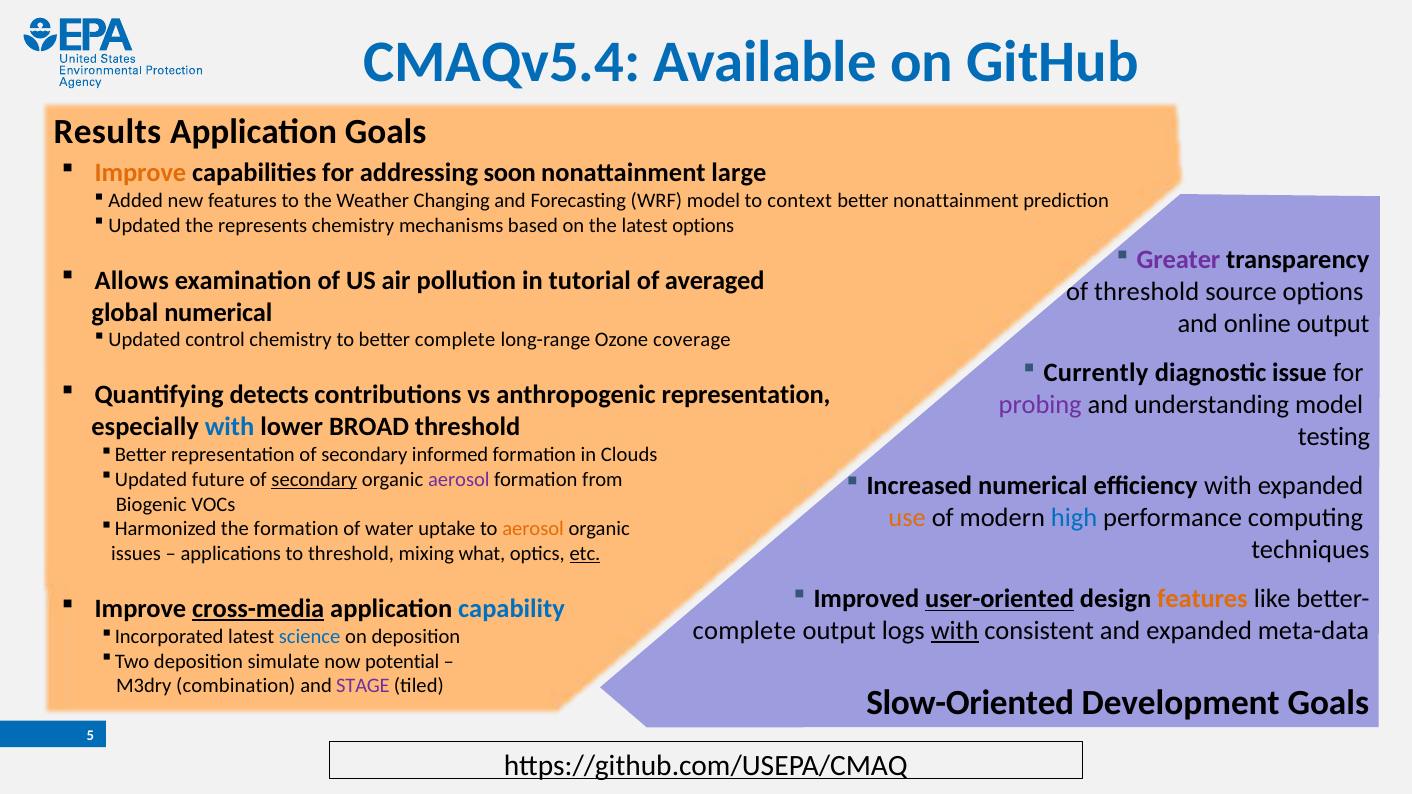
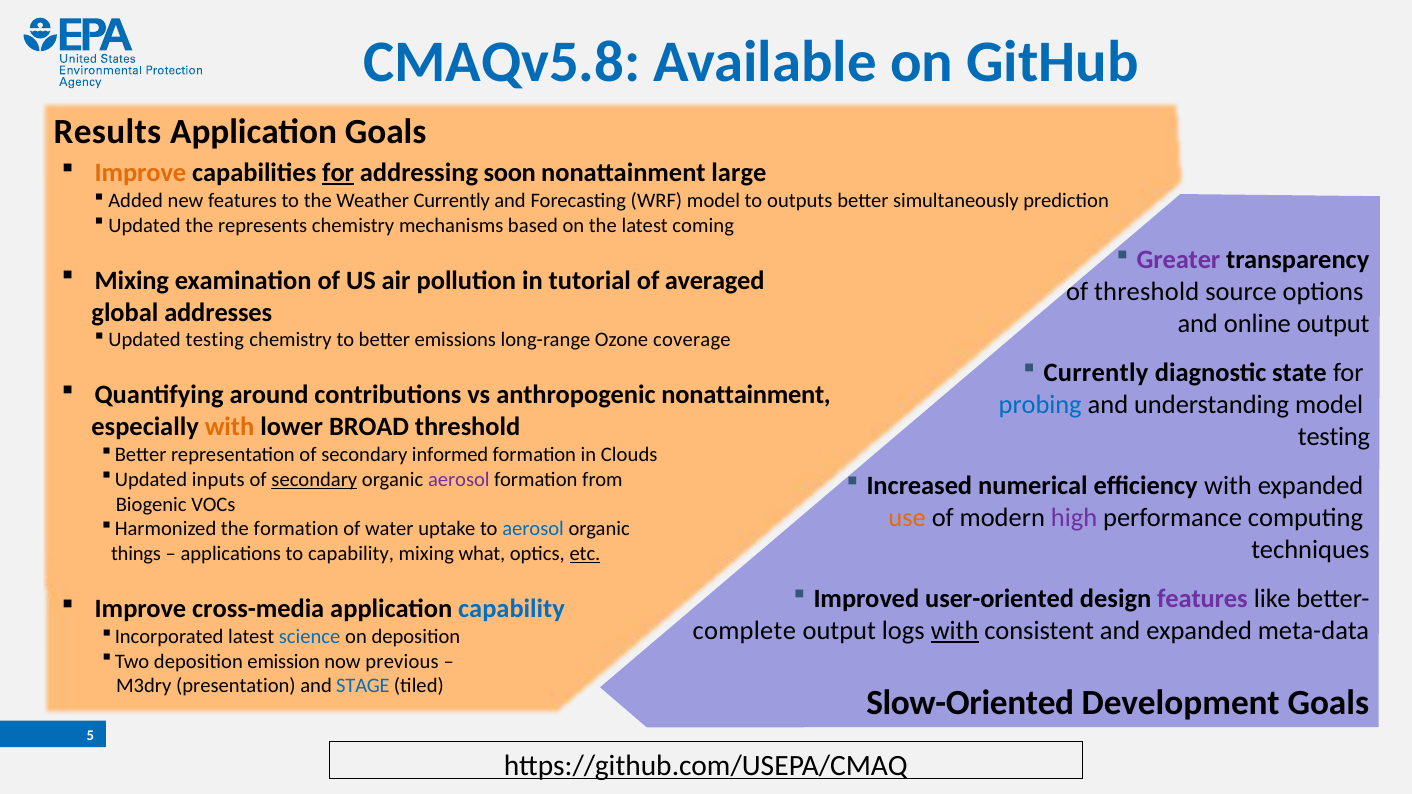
CMAQv5.4: CMAQv5.4 -> CMAQv5.8 (502, 62)
for underline: none -> present (338, 173)
Weather Changing: Changing -> Currently (452, 201)
context: context -> outputs (800, 201)
better nonattainment: nonattainment -> simultaneously (956, 201)
latest options: options -> coming (703, 225)
Allows: Allows -> Mixing (132, 281)
global numerical: numerical -> addresses (218, 312)
control: control -> testing (215, 340)
better complete: complete -> emissions (455, 340)
issue: issue -> state (1299, 373)
detects: detects -> around (269, 395)
anthropogenic representation: representation -> nonattainment (746, 395)
probing colour: purple -> blue (1040, 405)
with colour: blue -> orange (230, 427)
future: future -> inputs (218, 480)
high colour: blue -> purple (1074, 518)
aerosol colour: orange -> blue (533, 529)
issues: issues -> things (136, 554)
to threshold: threshold -> capability (351, 554)
user-oriented underline: present -> none (1000, 599)
features colour: orange -> purple (1202, 599)
cross-media underline: present -> none (258, 609)
simulate: simulate -> emission (284, 662)
potential: potential -> previous (402, 662)
combination: combination -> presentation (236, 686)
STAGE colour: purple -> blue (363, 686)
